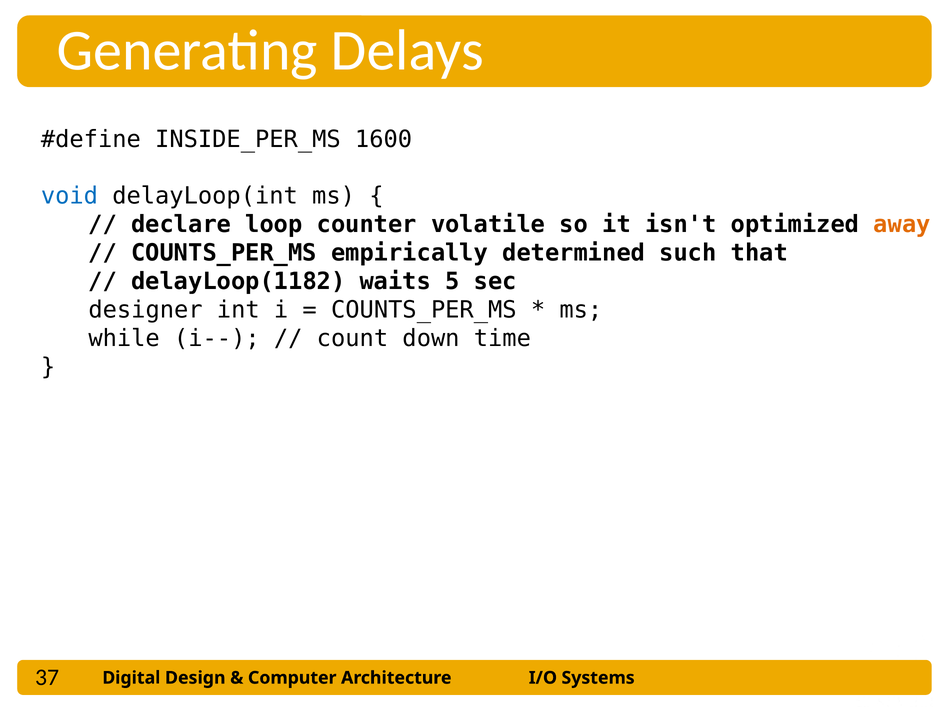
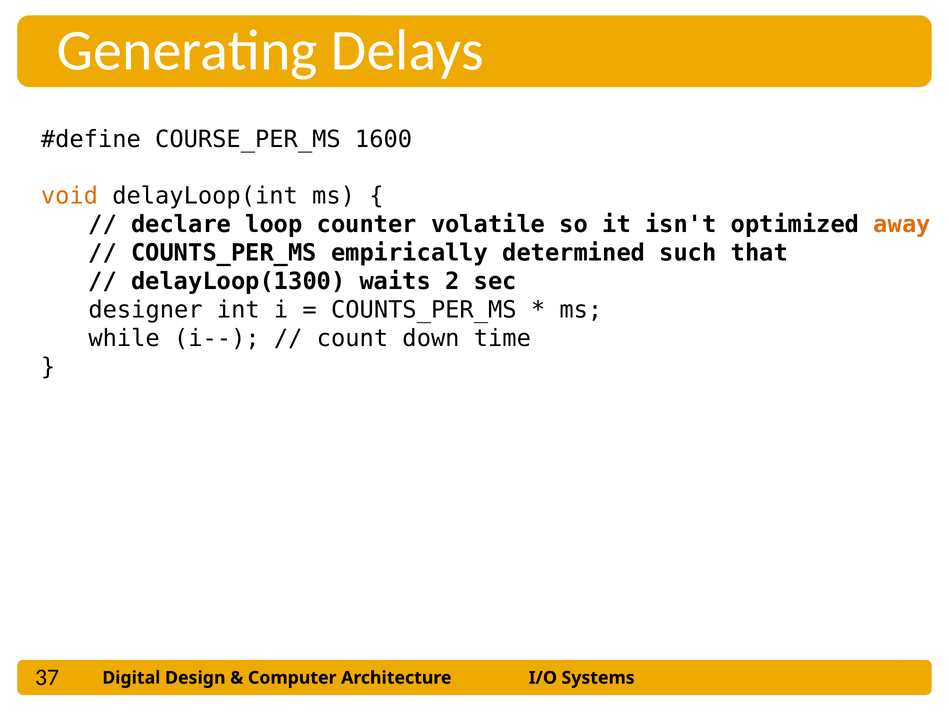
INSIDE_PER_MS: INSIDE_PER_MS -> COURSE_PER_MS (248, 139)
void colour: blue -> orange (69, 196)
delayLoop(1182: delayLoop(1182 -> delayLoop(1300 (238, 282)
5: 5 -> 2 (452, 282)
